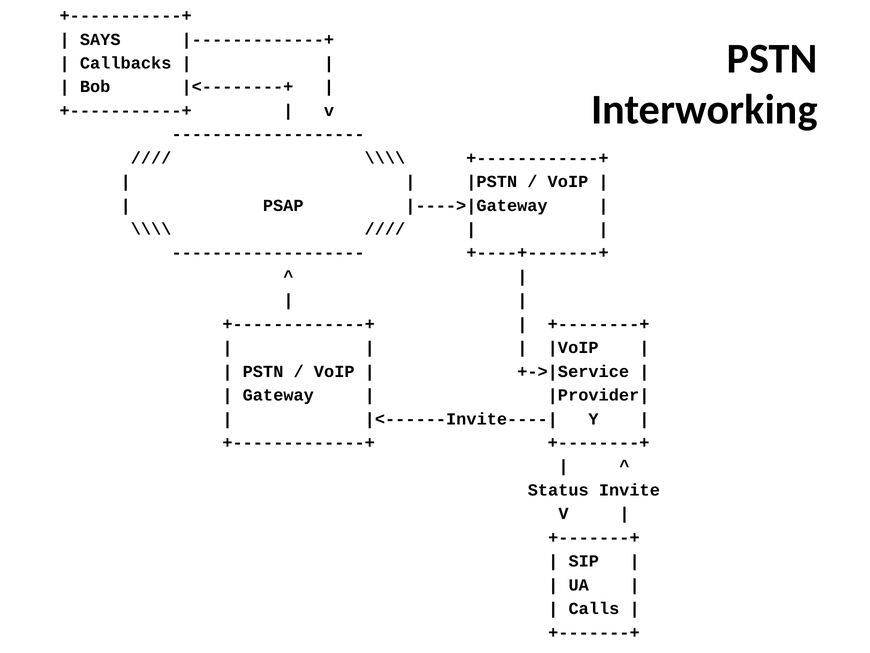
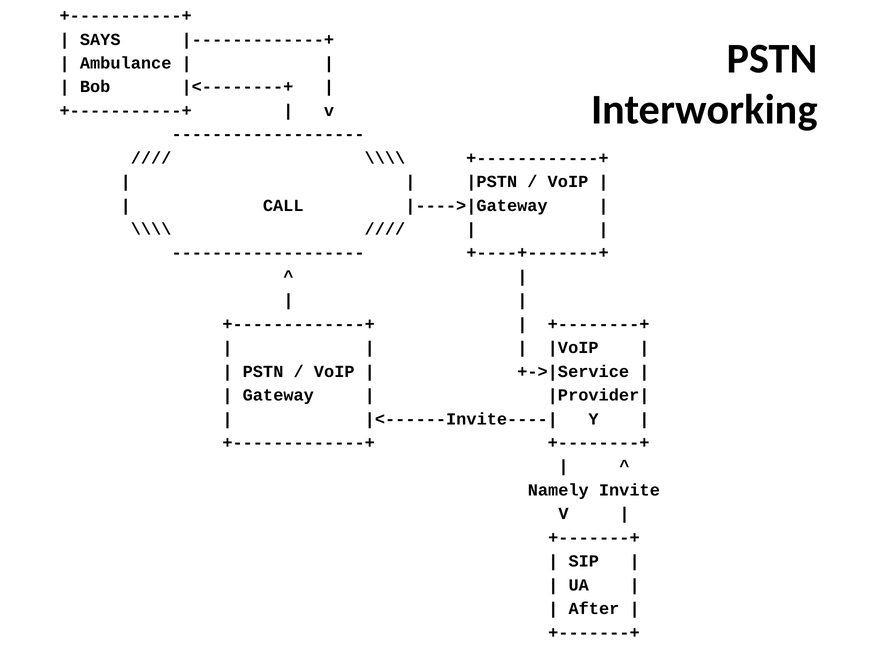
Callbacks: Callbacks -> Ambulance (126, 63)
PSAP: PSAP -> CALL (283, 205)
Status: Status -> Namely (558, 490)
Calls: Calls -> After (594, 608)
